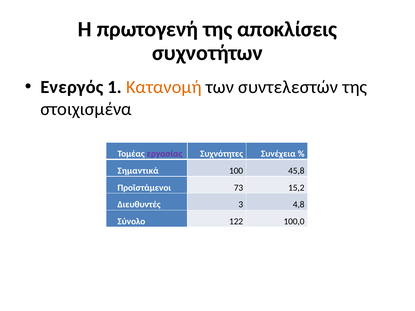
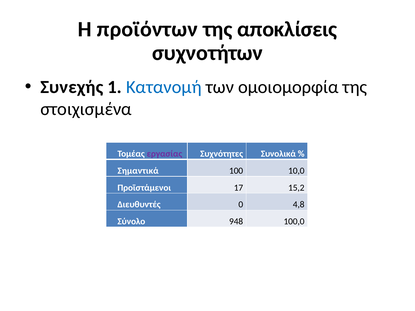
πρωτογενή: πρωτογενή -> προϊόντων (147, 29)
Ενεργός: Ενεργός -> Συνεχής (72, 87)
Κατανομή colour: orange -> blue (164, 87)
συντελεστών: συντελεστών -> ομοιομορφία (288, 87)
Συνέχεια: Συνέχεια -> Συνολικά (278, 154)
45,8: 45,8 -> 10,0 (296, 171)
73: 73 -> 17 (238, 188)
3: 3 -> 0 (241, 205)
122: 122 -> 948 (236, 222)
